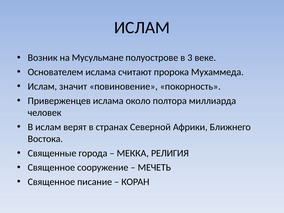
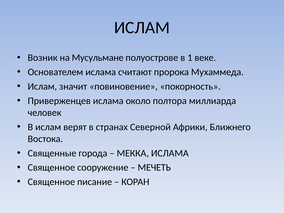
3: 3 -> 1 (190, 58)
МЕККА РЕЛИГИЯ: РЕЛИГИЯ -> ИСЛАМА (170, 153)
